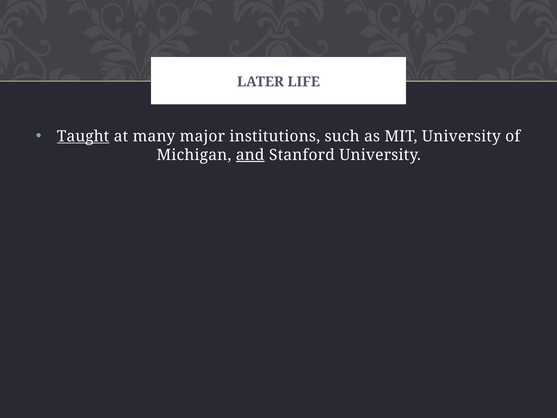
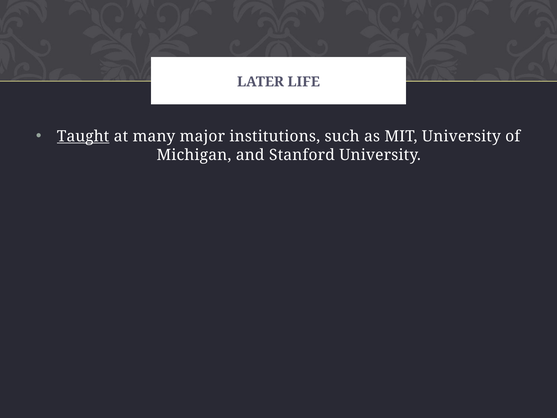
and underline: present -> none (250, 155)
